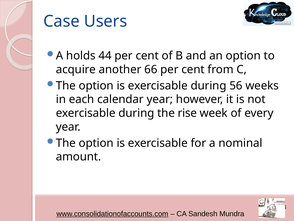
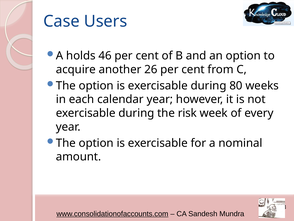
44: 44 -> 46 (105, 56)
66: 66 -> 26 (151, 69)
56: 56 -> 80 (236, 85)
rise: rise -> risk (187, 113)
